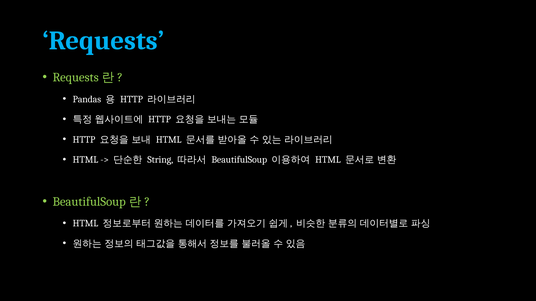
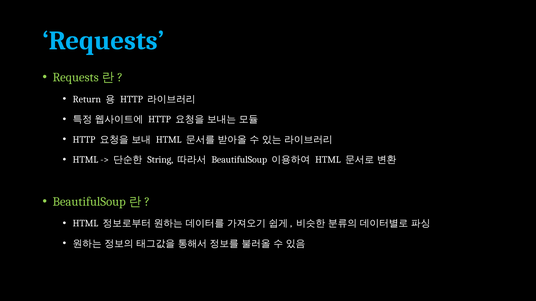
Pandas: Pandas -> Return (87, 99)
